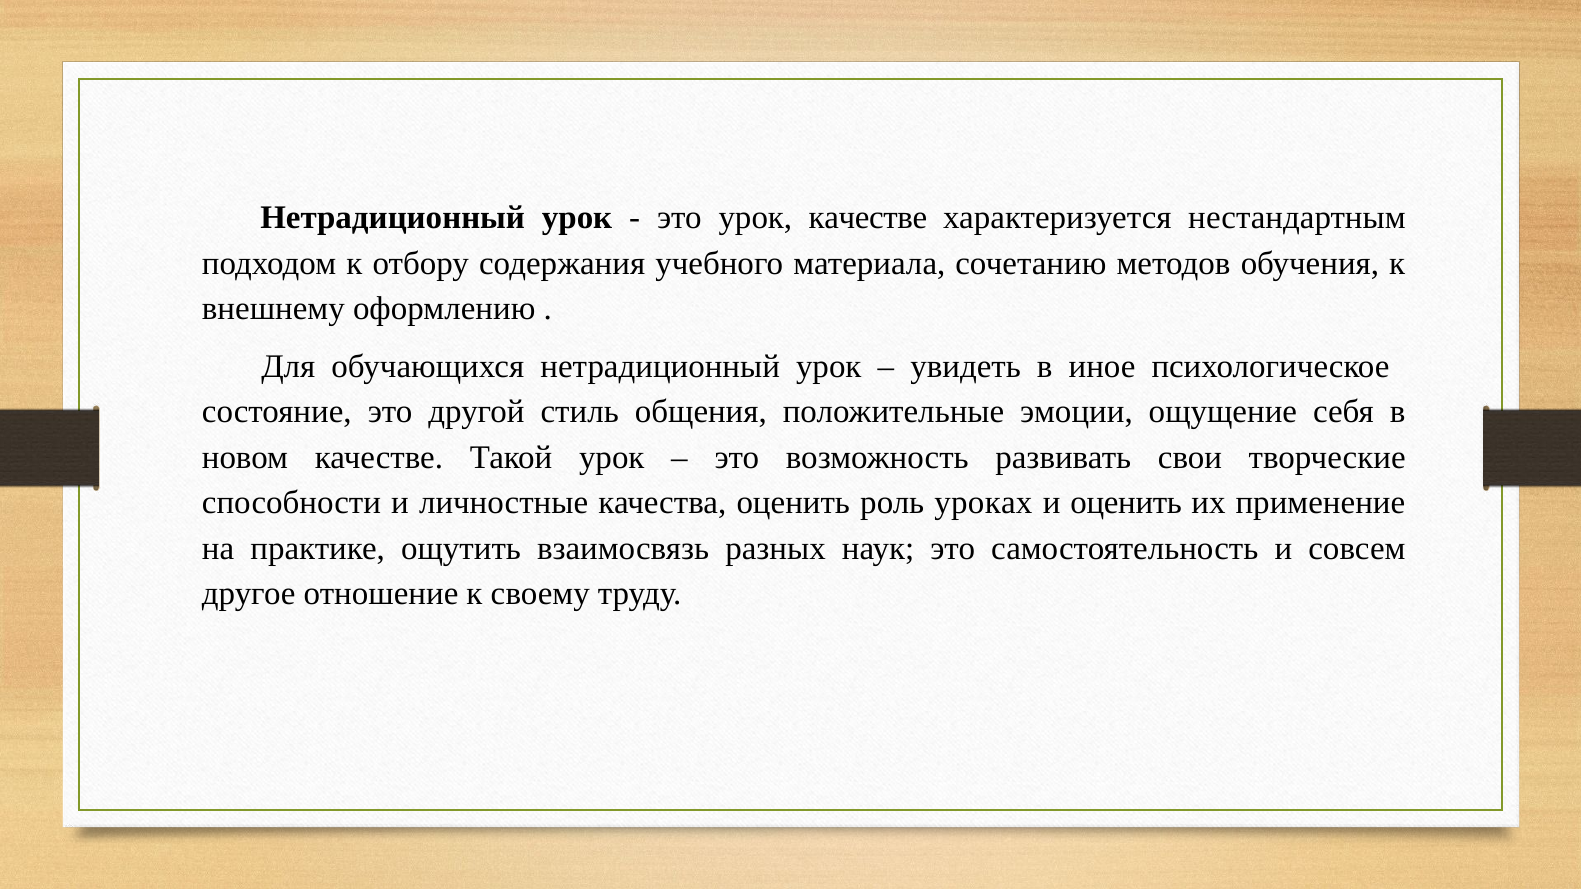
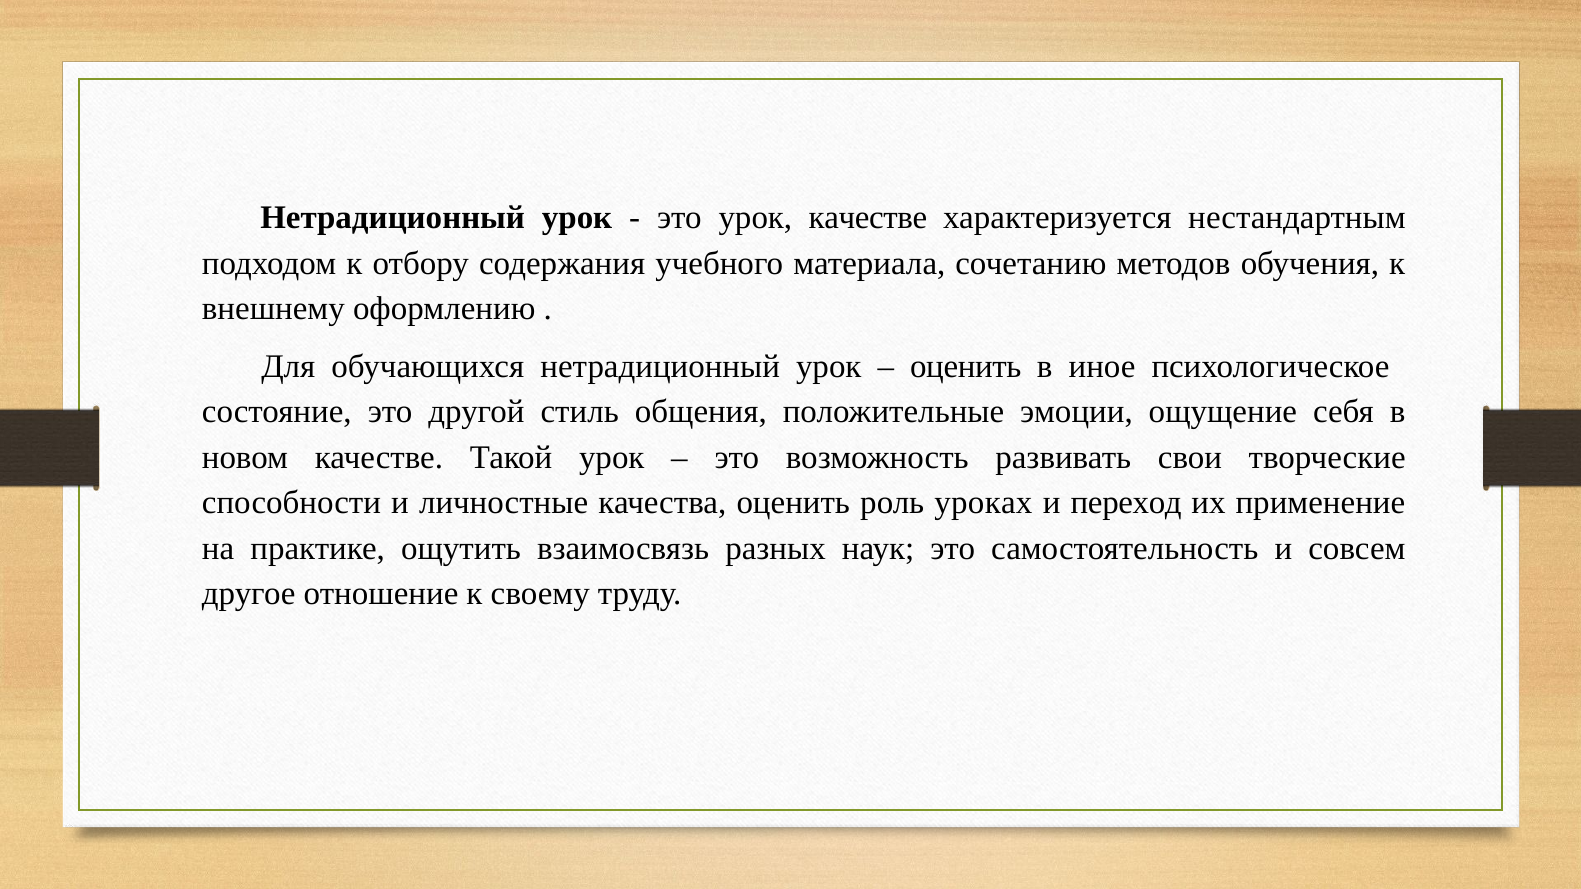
увидеть: увидеть -> оценить (966, 367)
и оценить: оценить -> переход (1126, 503)
